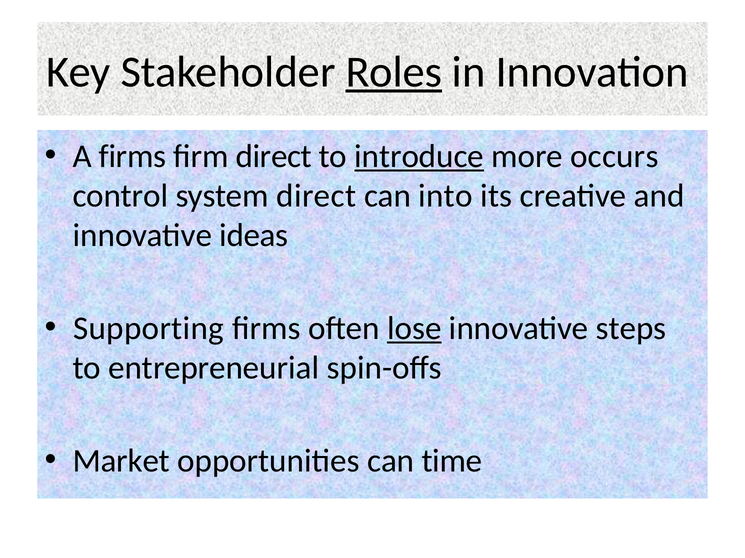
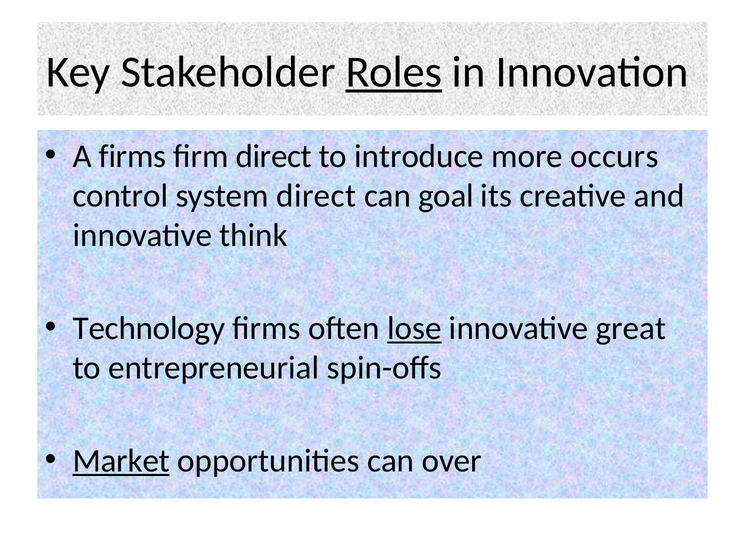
introduce underline: present -> none (419, 156)
into: into -> goal (446, 196)
ideas: ideas -> think (254, 236)
Supporting: Supporting -> Technology (149, 329)
steps: steps -> great (631, 329)
Market underline: none -> present (121, 461)
time: time -> over (452, 461)
